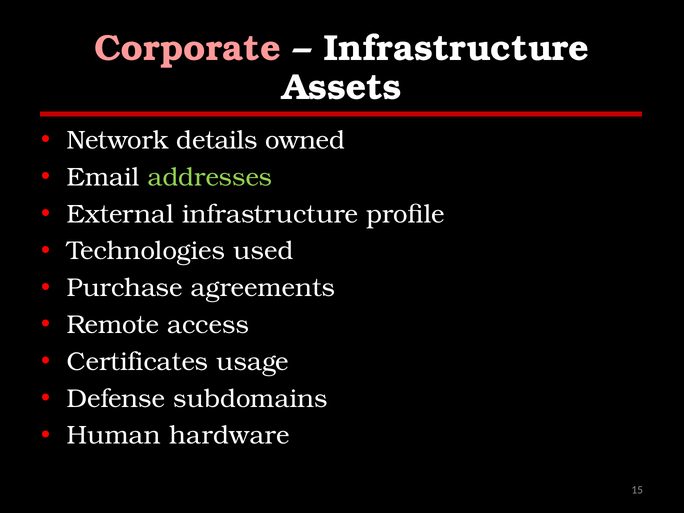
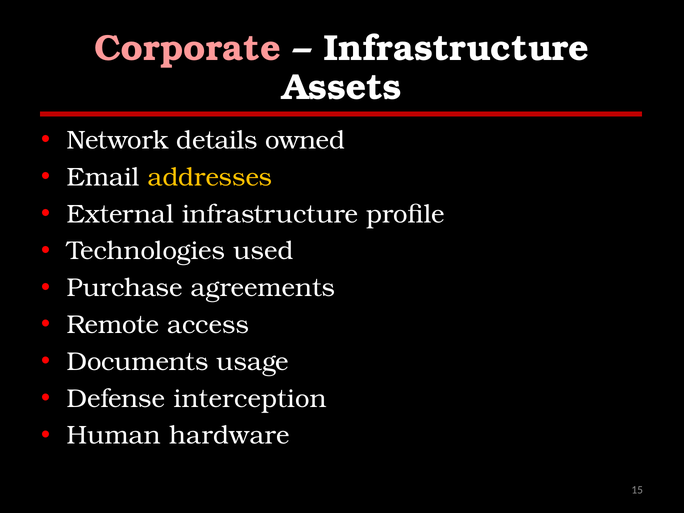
addresses colour: light green -> yellow (210, 177)
Certificates: Certificates -> Documents (138, 362)
subdomains: subdomains -> interception (250, 399)
